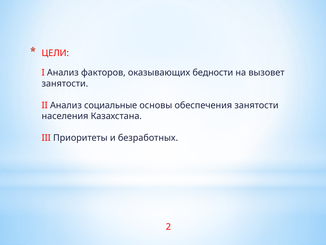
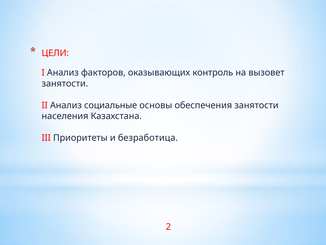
бедности: бедности -> контроль (213, 72)
безработных: безработных -> безработица (148, 138)
